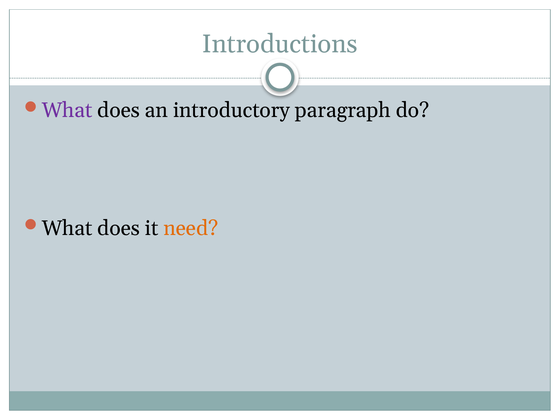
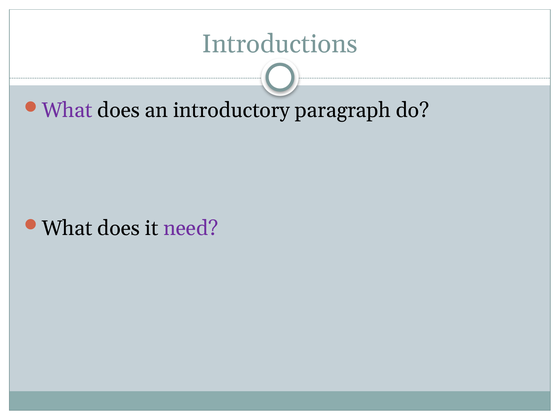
need colour: orange -> purple (191, 228)
